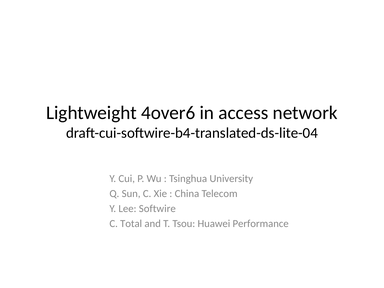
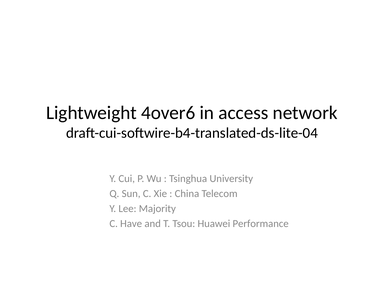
Softwire: Softwire -> Majority (157, 209)
Total: Total -> Have (131, 224)
